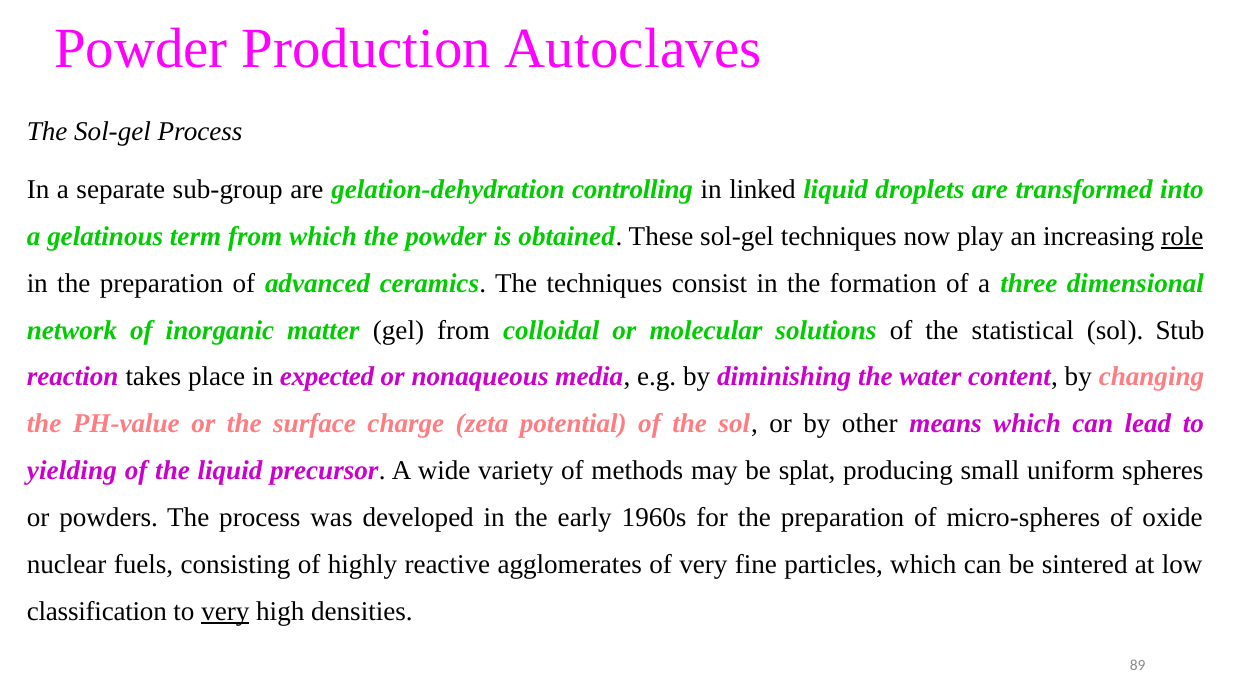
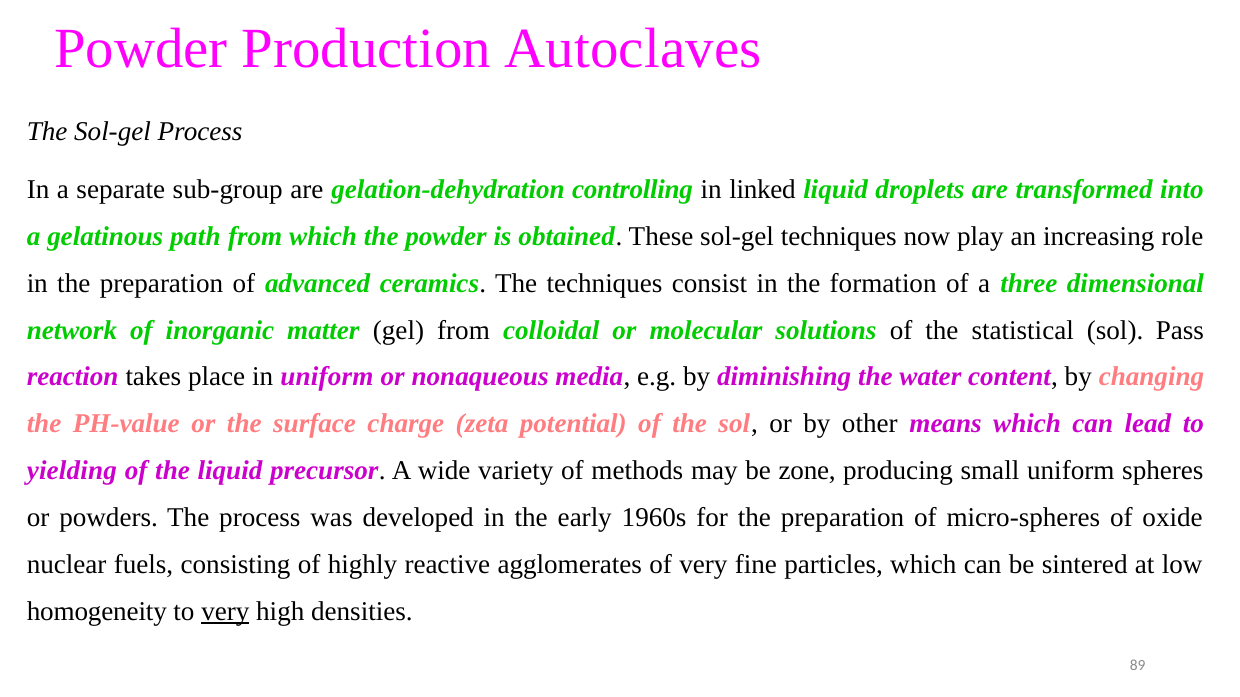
term: term -> path (195, 237)
role underline: present -> none (1182, 237)
Stub: Stub -> Pass (1180, 330)
in expected: expected -> uniform (327, 377)
splat: splat -> zone (807, 471)
classification: classification -> homogeneity (97, 612)
